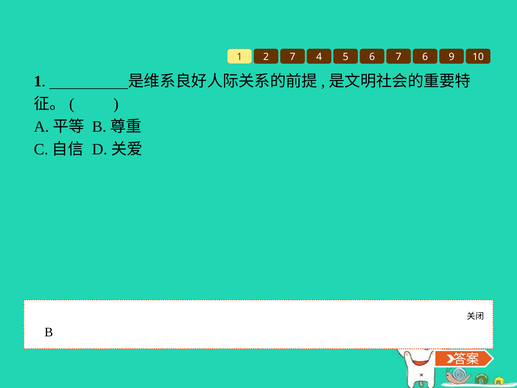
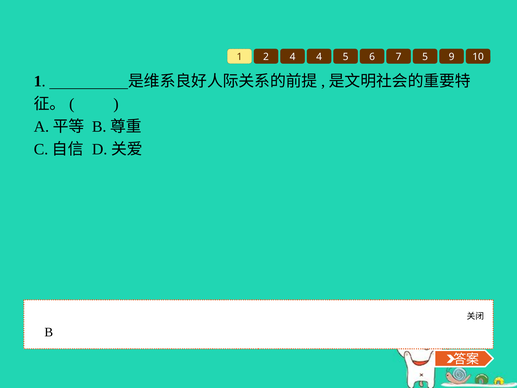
2 7: 7 -> 4 (293, 57)
7 6: 6 -> 5 (425, 57)
